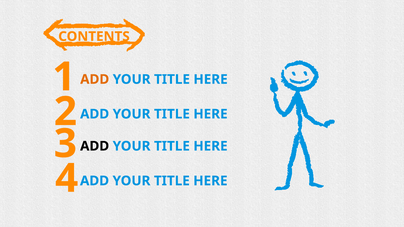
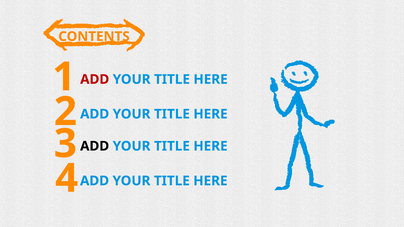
ADD colour: orange -> red (95, 79)
